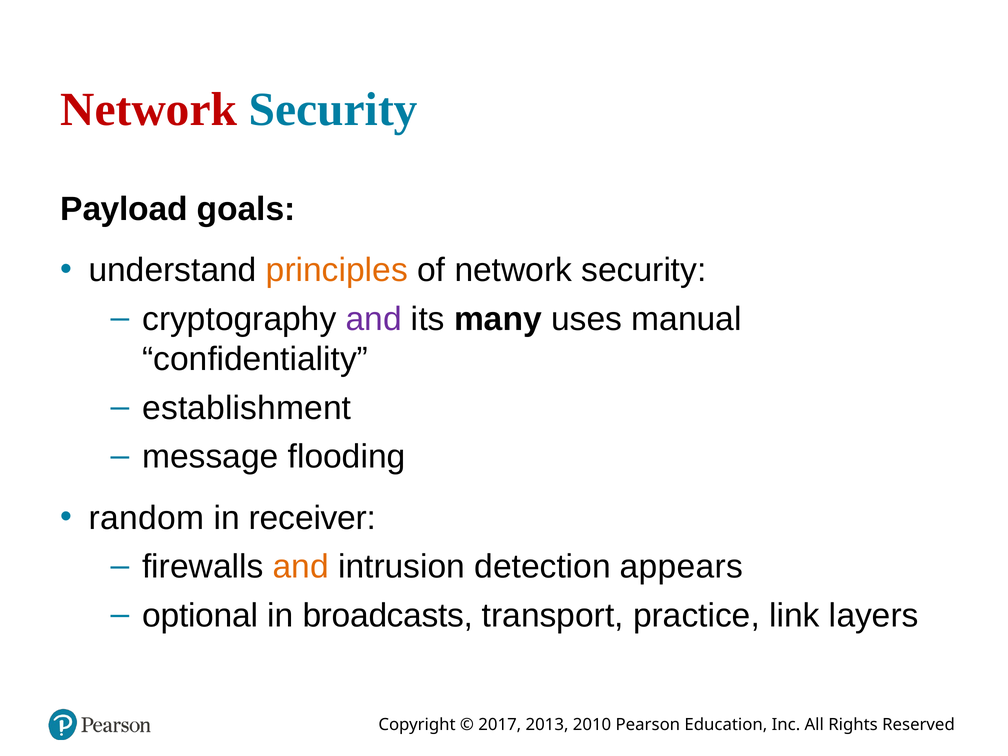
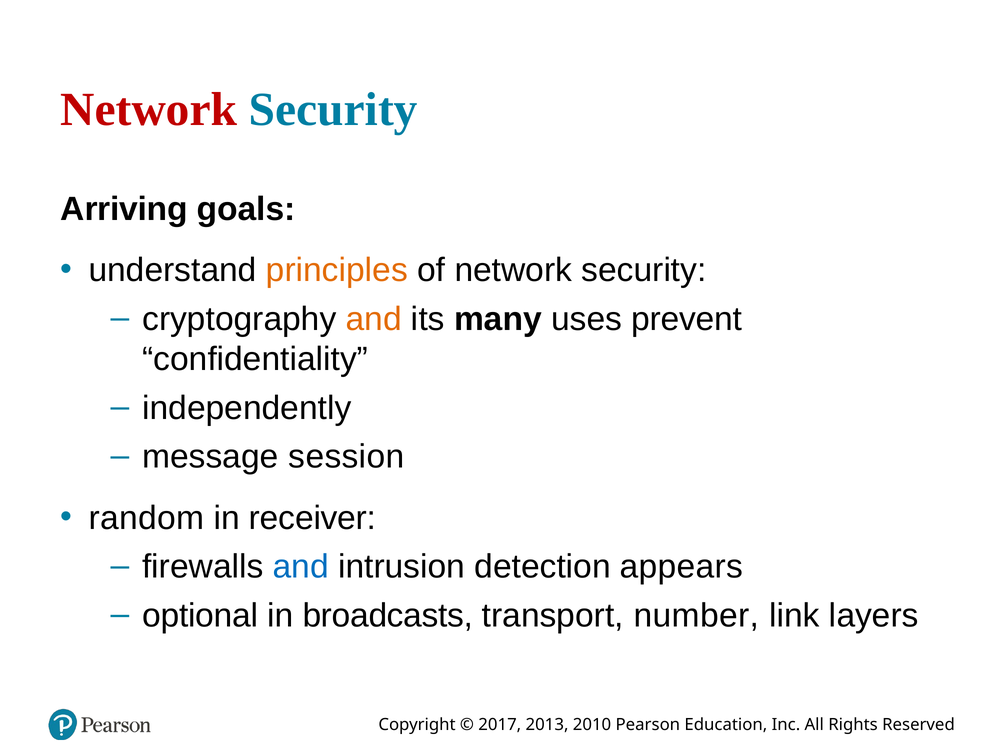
Payload: Payload -> Arriving (124, 209)
and colour: purple -> orange (374, 319)
manual: manual -> prevent (687, 319)
establishment: establishment -> independently (247, 408)
flooding: flooding -> session (346, 457)
and colour: orange -> blue (301, 567)
practice: practice -> number (696, 616)
